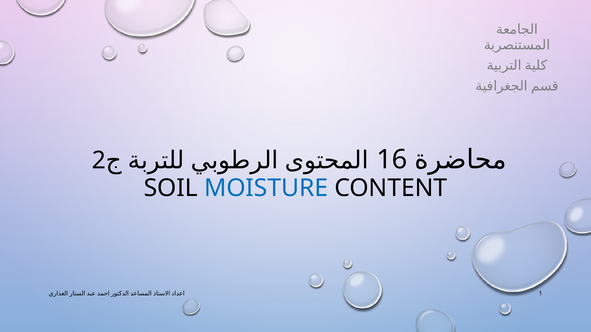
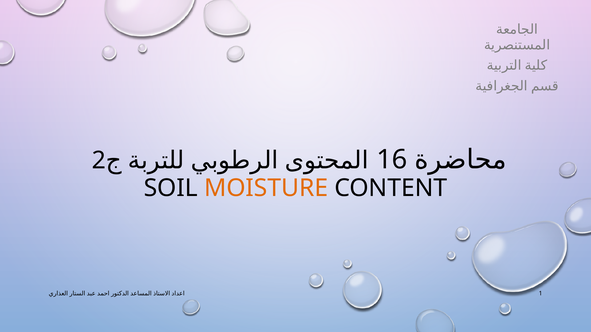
MOISTURE colour: blue -> orange (266, 188)
